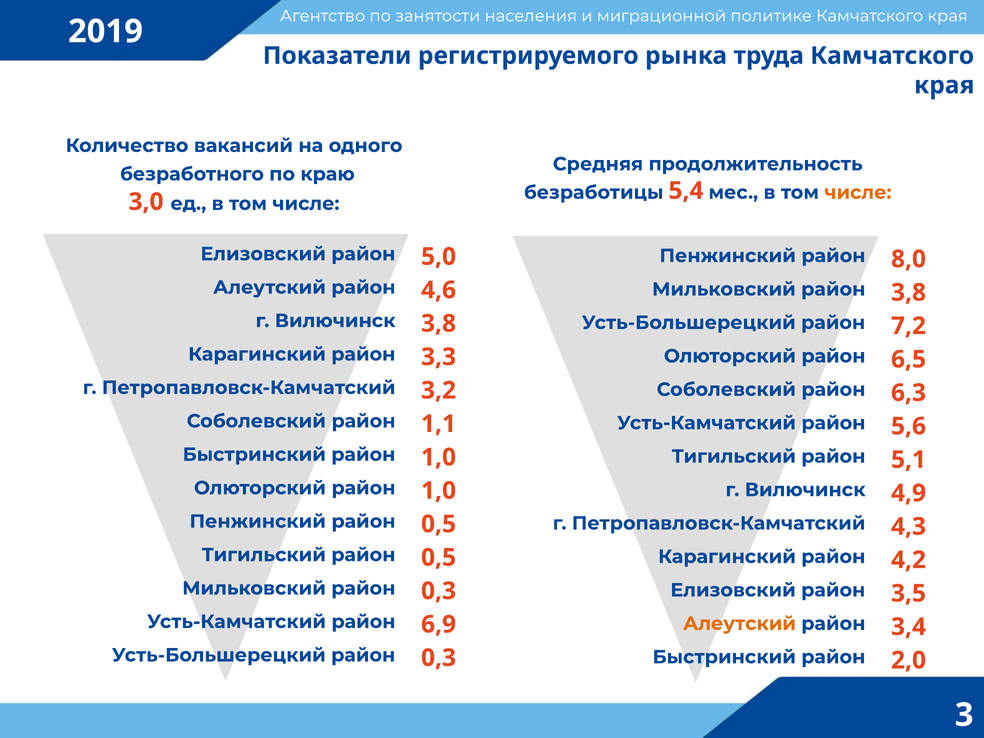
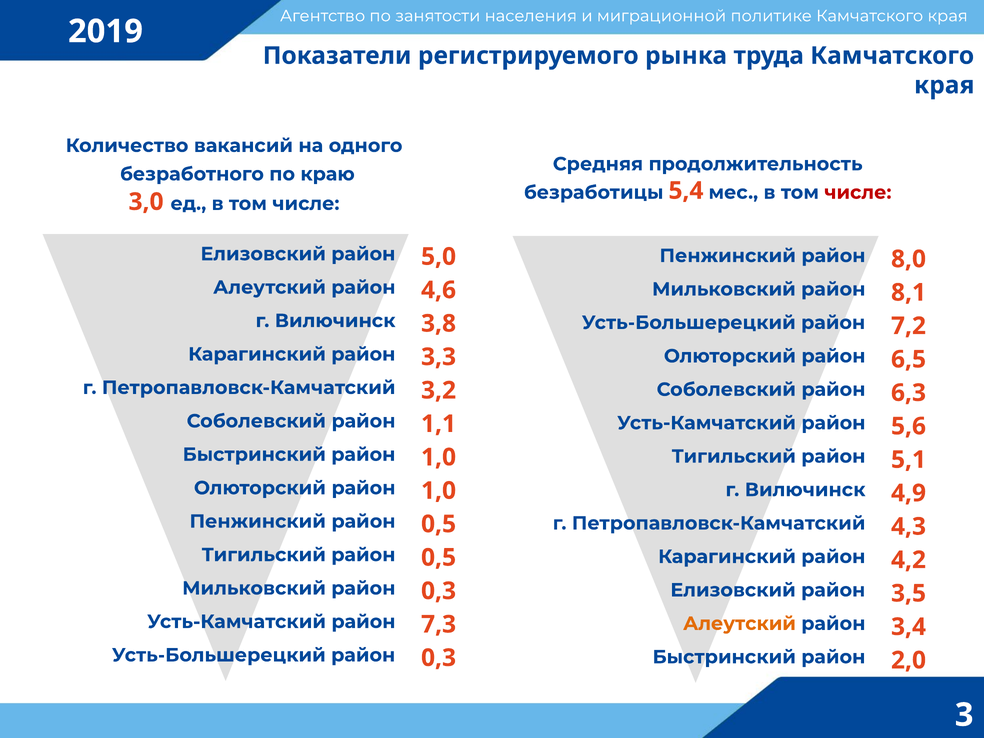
числе colour: orange -> red (858, 192)
район 3,8: 3,8 -> 8,1 (909, 293)
6,9: 6,9 -> 7,3 (439, 624)
